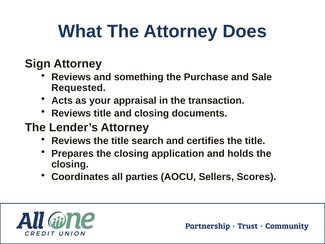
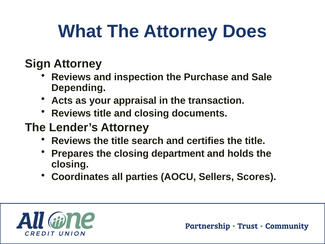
something: something -> inspection (139, 77)
Requested: Requested -> Depending (79, 88)
application: application -> department (178, 153)
